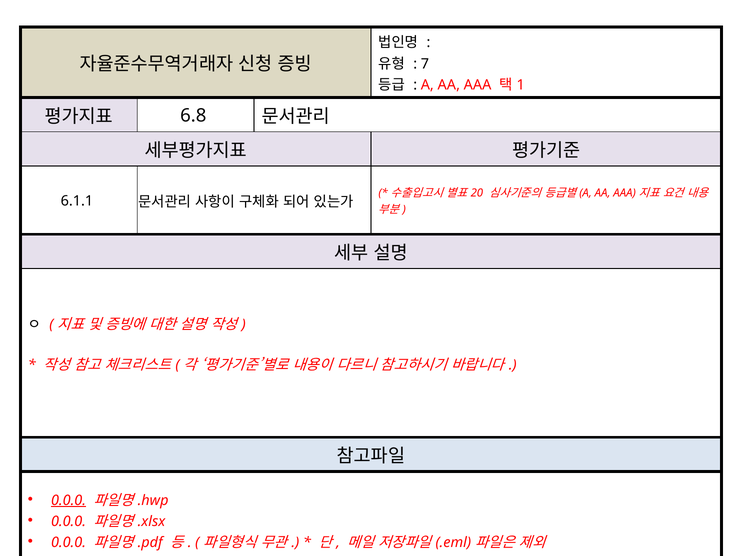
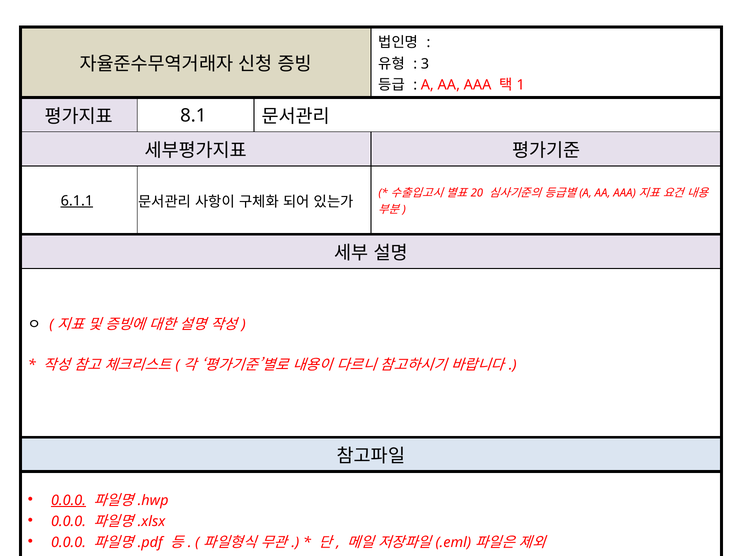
7: 7 -> 3 (425, 64)
6.8: 6.8 -> 8.1 (193, 116)
6.1.1 underline: none -> present (77, 201)
